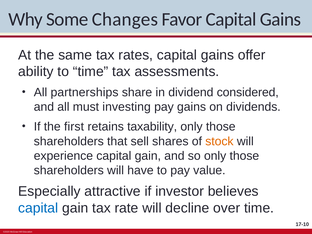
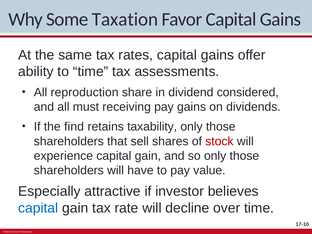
Changes: Changes -> Taxation (125, 19)
partnerships: partnerships -> reproduction (85, 92)
investing: investing -> receiving (127, 107)
first: first -> find (74, 127)
stock colour: orange -> red (219, 141)
